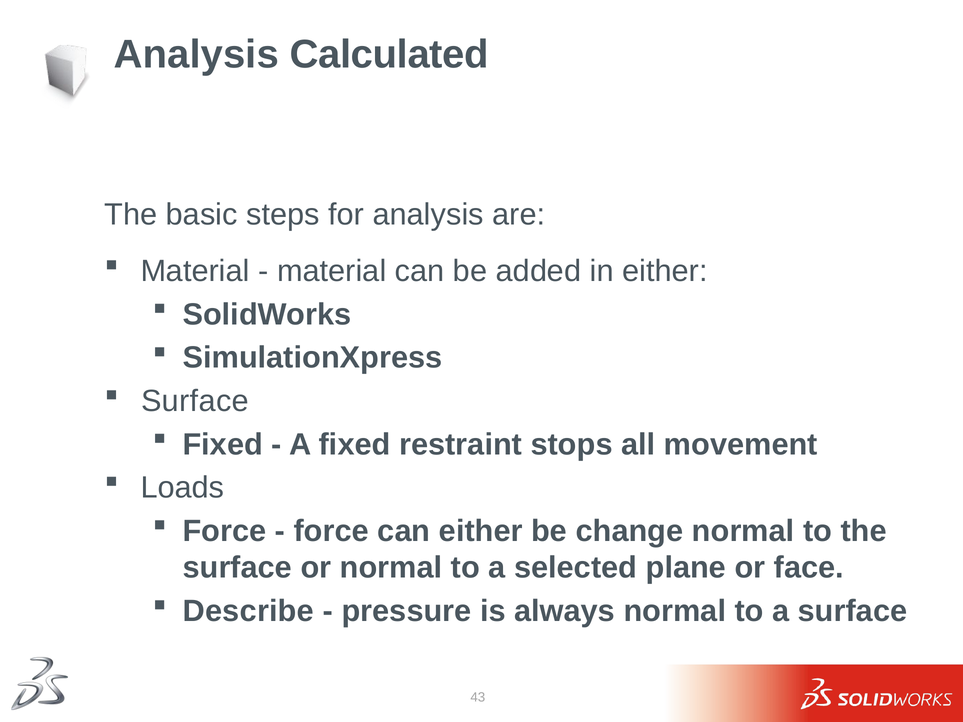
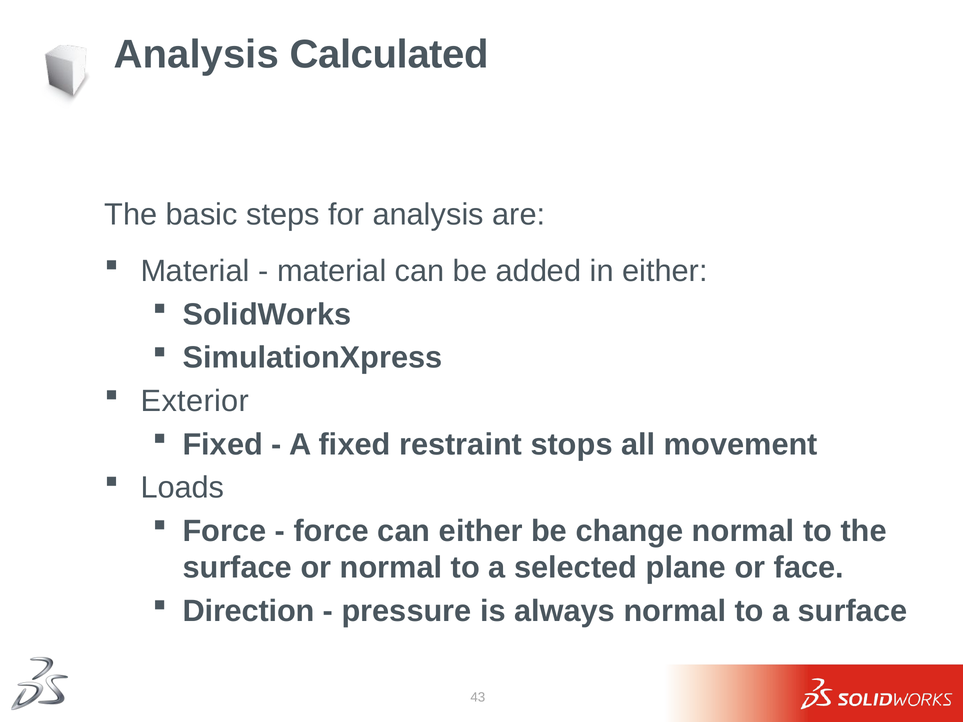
Surface: Surface -> Exterior (195, 401)
Describe: Describe -> Direction (249, 611)
